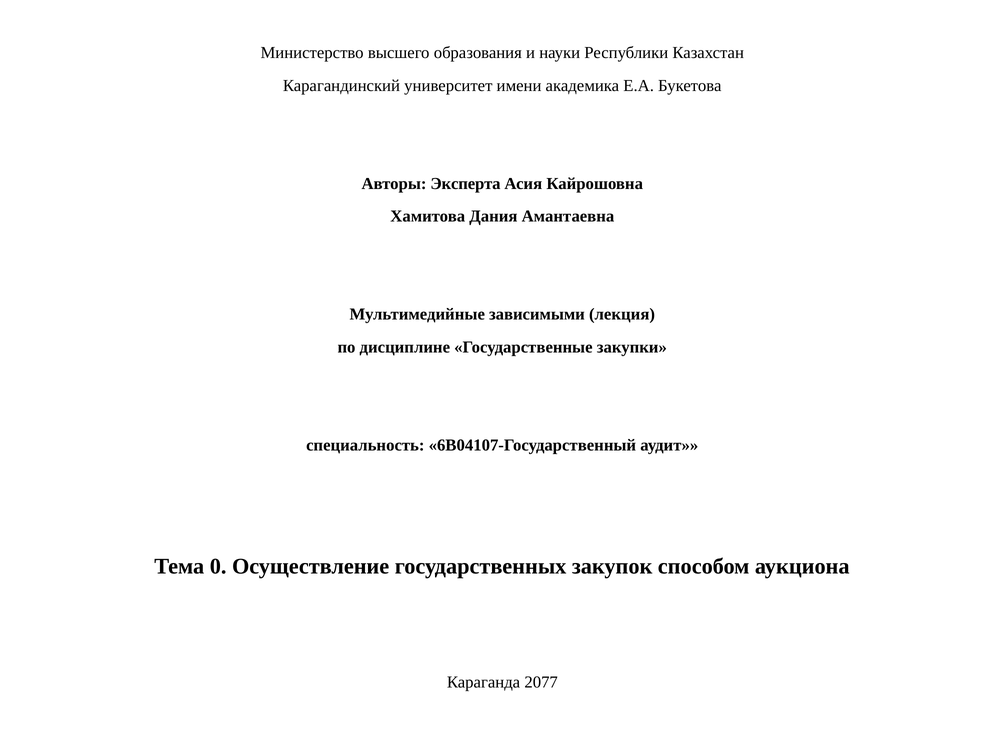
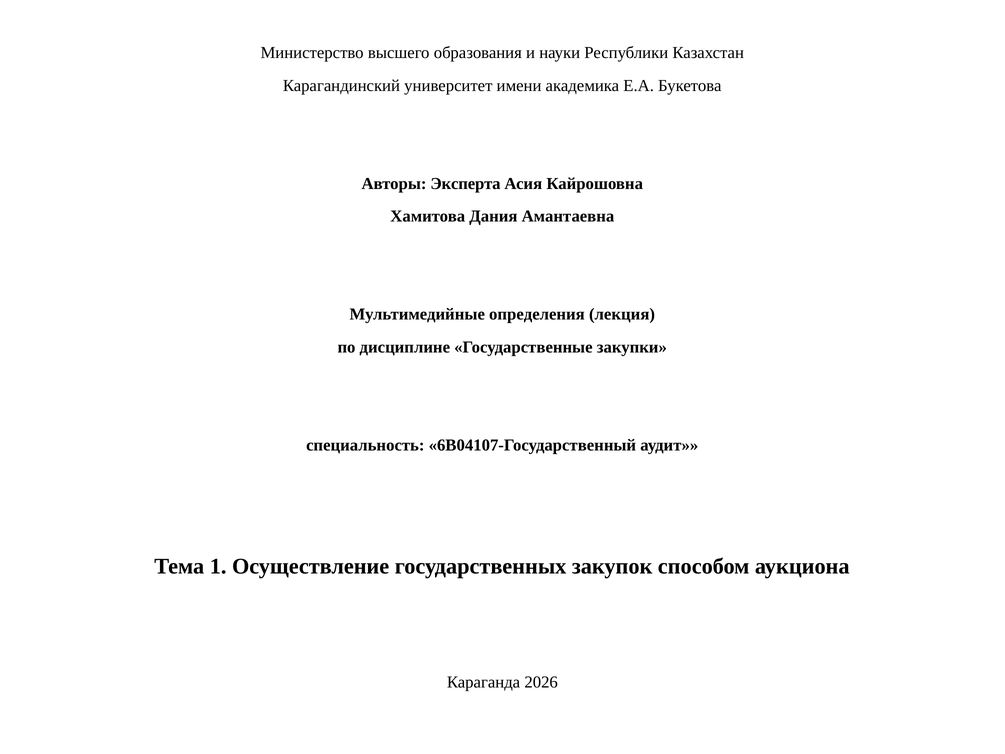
зависимыми: зависимыми -> определения (537, 314)
0: 0 -> 1 (218, 566)
2077: 2077 -> 2026 (541, 682)
